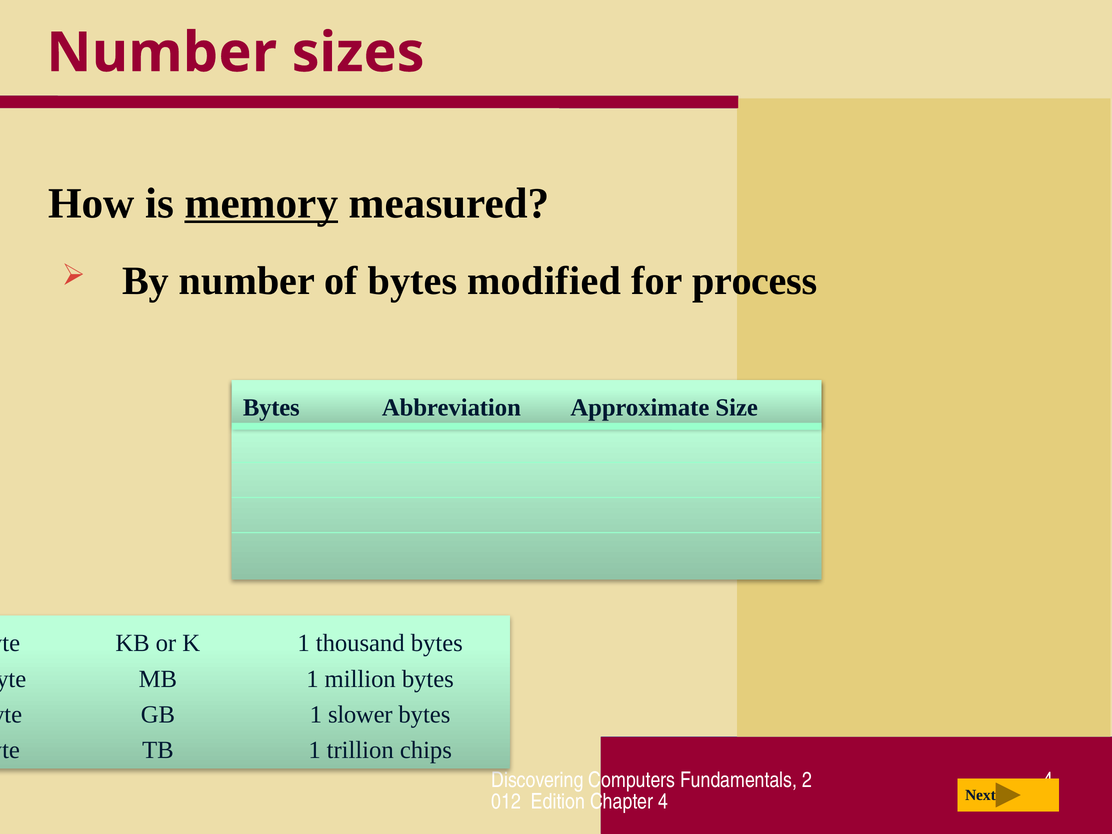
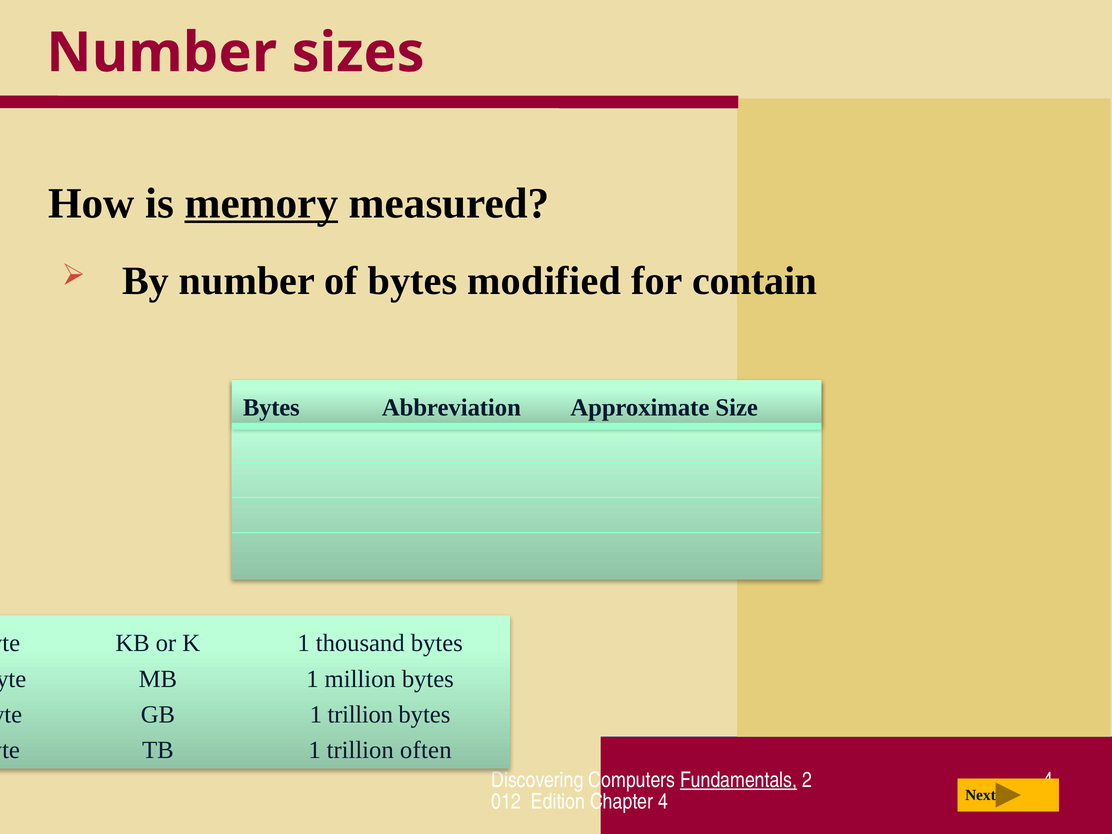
process: process -> contain (755, 281)
GB 1 slower: slower -> trillion (360, 714)
chips: chips -> often (426, 750)
Fundamentals underline: none -> present (739, 780)
